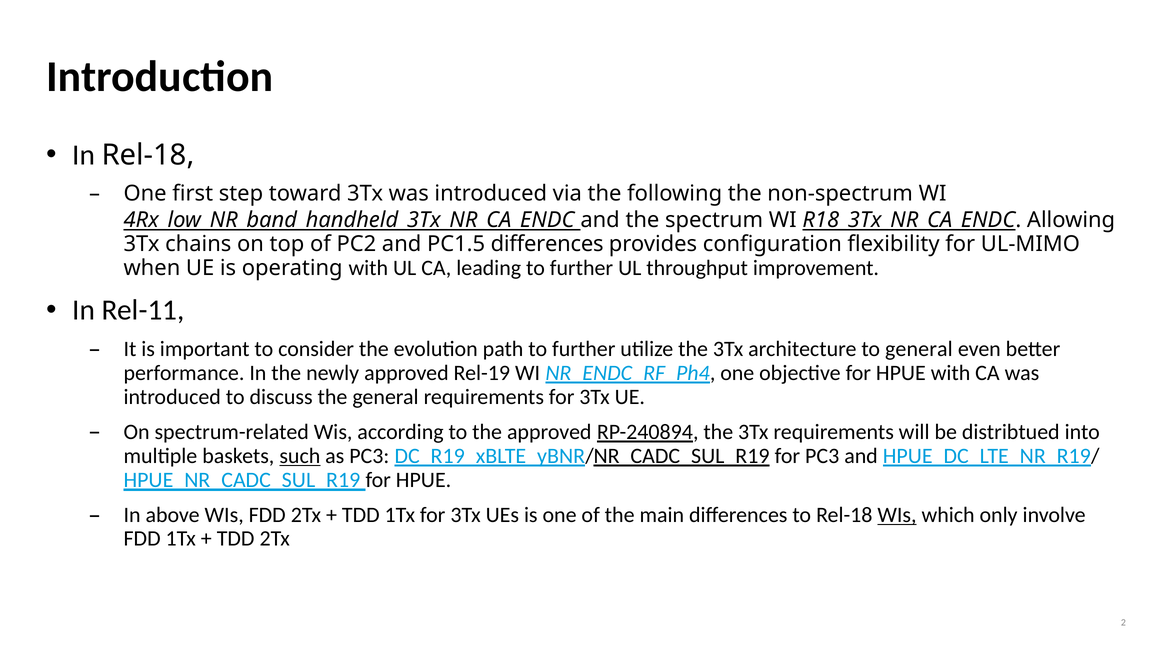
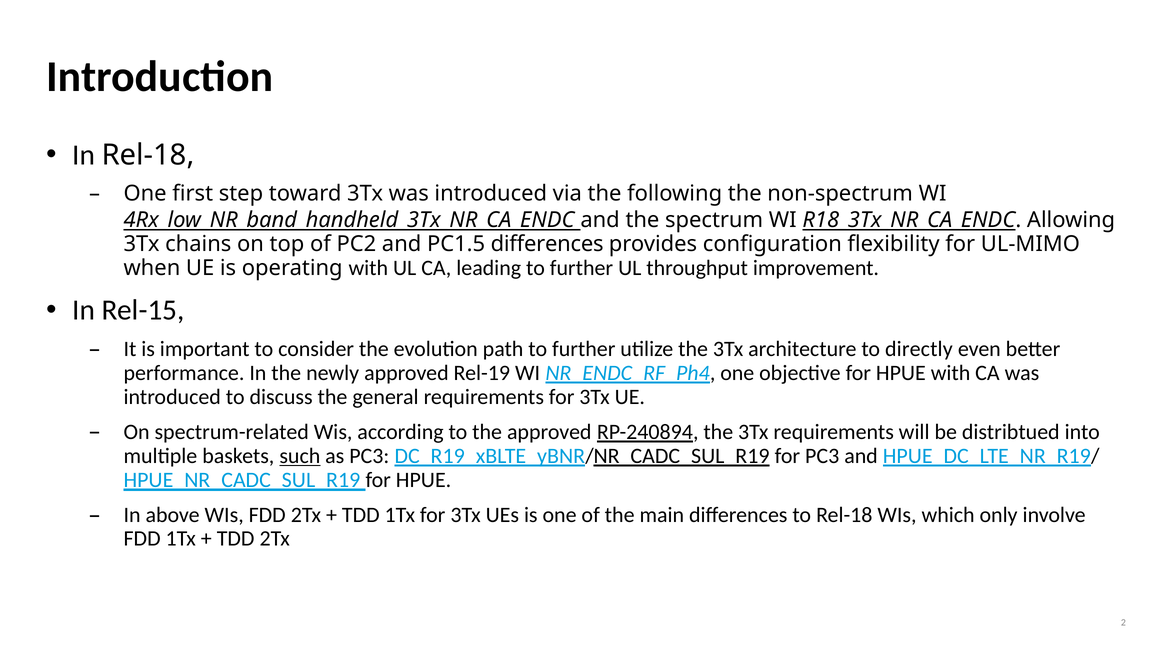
Rel-11: Rel-11 -> Rel-15 (143, 310)
to general: general -> directly (919, 349)
WIs underline: present -> none (897, 515)
